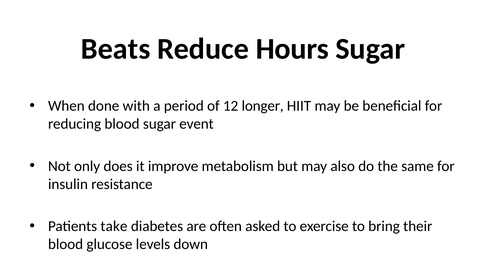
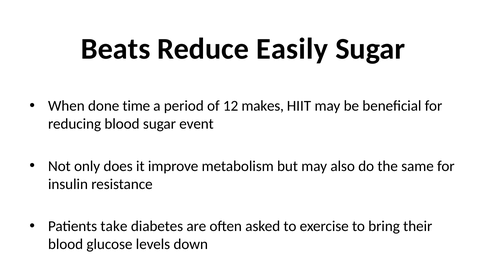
Hours: Hours -> Easily (292, 49)
with: with -> time (136, 106)
longer: longer -> makes (263, 106)
